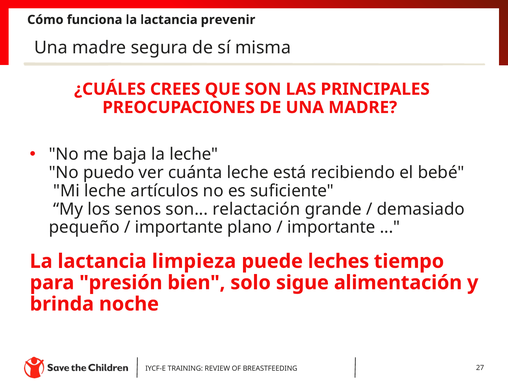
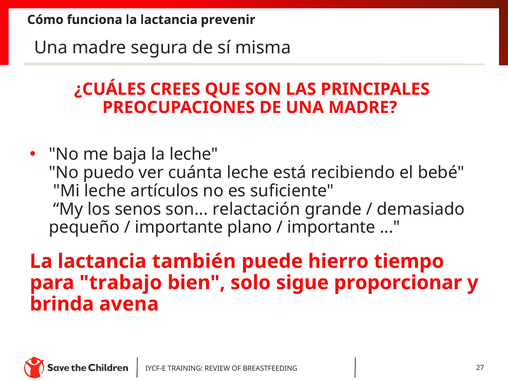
limpieza: limpieza -> también (194, 261)
leches: leches -> hierro (338, 261)
presión: presión -> trabajo (121, 283)
alimentación: alimentación -> proporcionar (398, 283)
noche: noche -> avena (129, 304)
